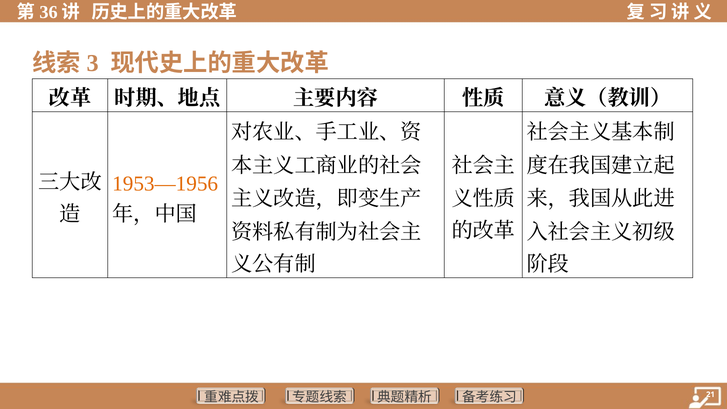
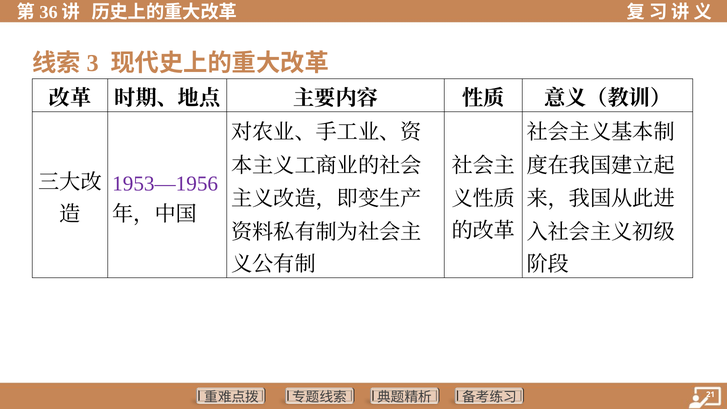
1953—1956 colour: orange -> purple (165, 184)
